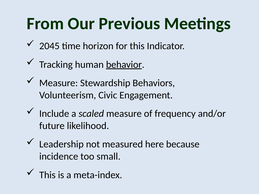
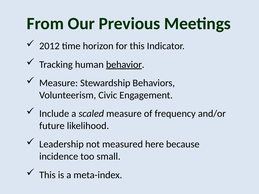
2045: 2045 -> 2012 (49, 46)
